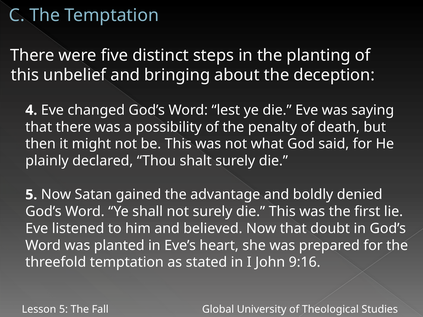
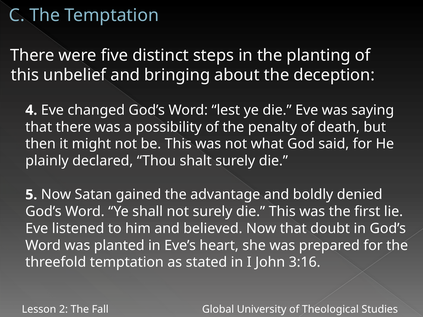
9:16: 9:16 -> 3:16 (305, 263)
Lesson 5: 5 -> 2 (63, 310)
